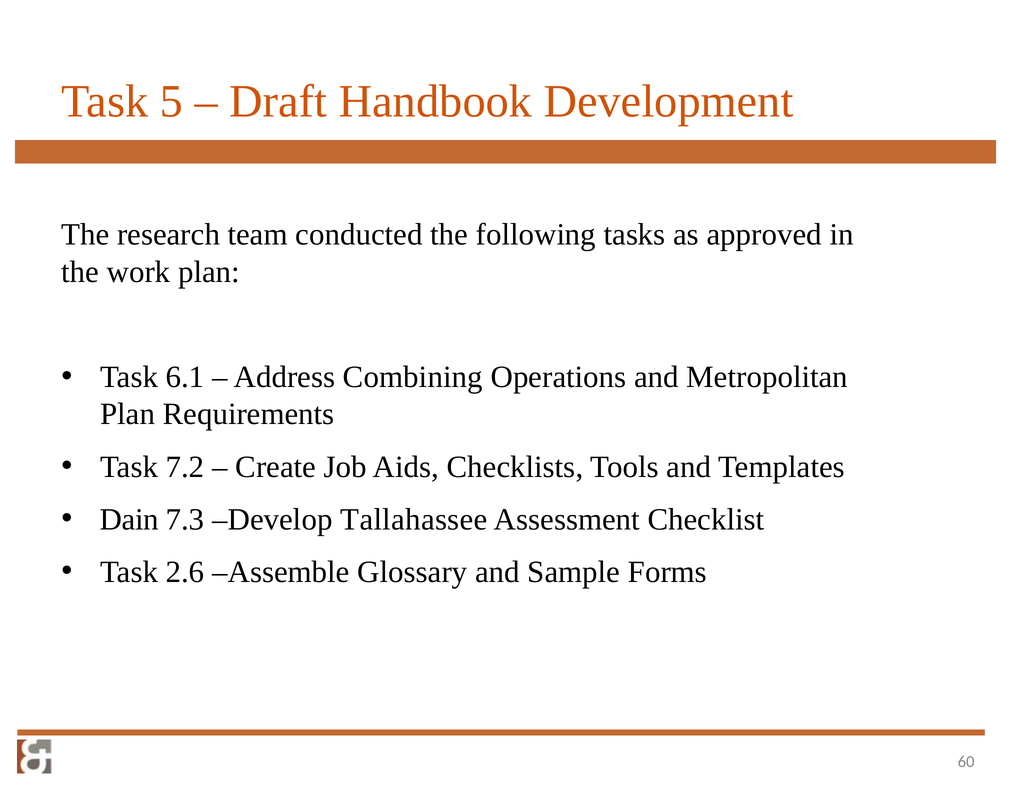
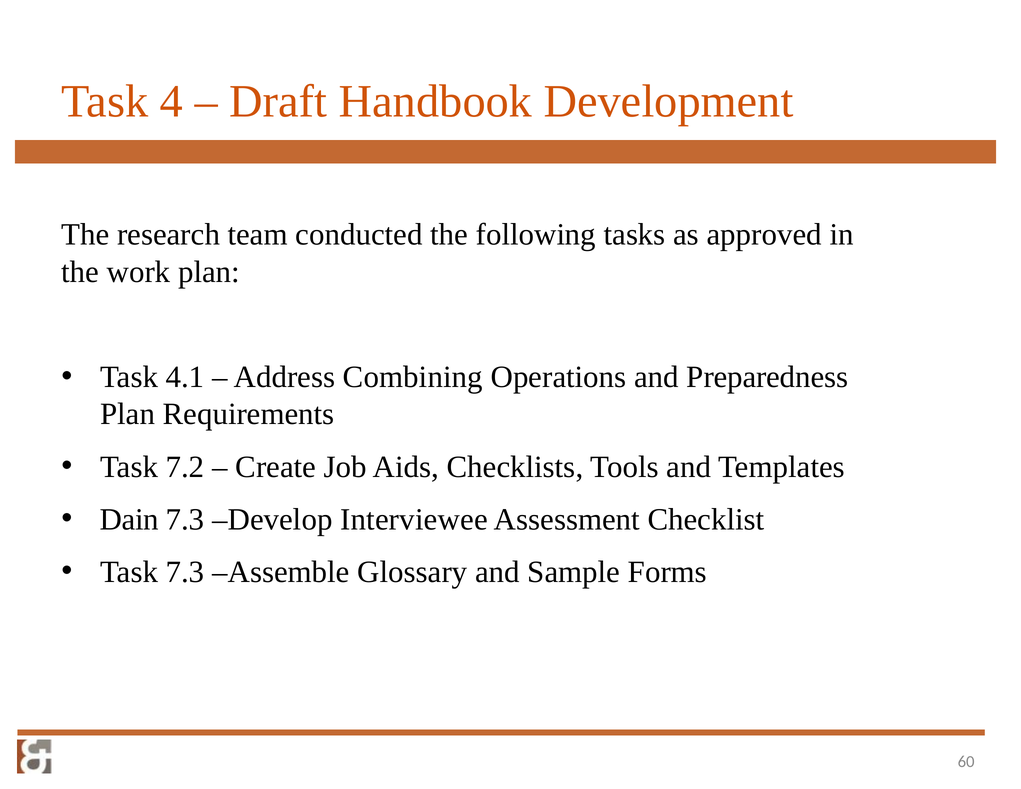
5: 5 -> 4 (171, 101)
6.1: 6.1 -> 4.1 (185, 377)
Metropolitan: Metropolitan -> Preparedness (767, 377)
Tallahassee: Tallahassee -> Interviewee (414, 519)
Task 2.6: 2.6 -> 7.3 (185, 572)
